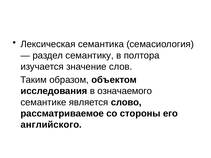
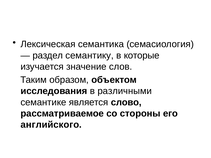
полтора: полтора -> которые (142, 56)
означаемого: означаемого -> различными (125, 91)
